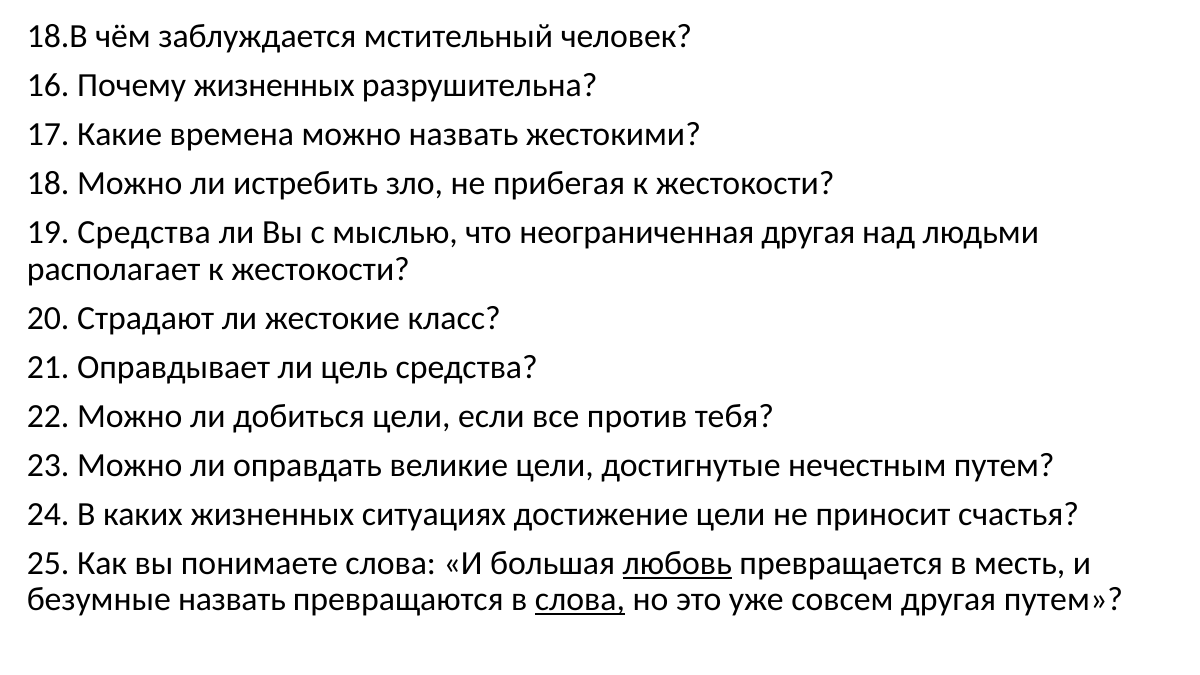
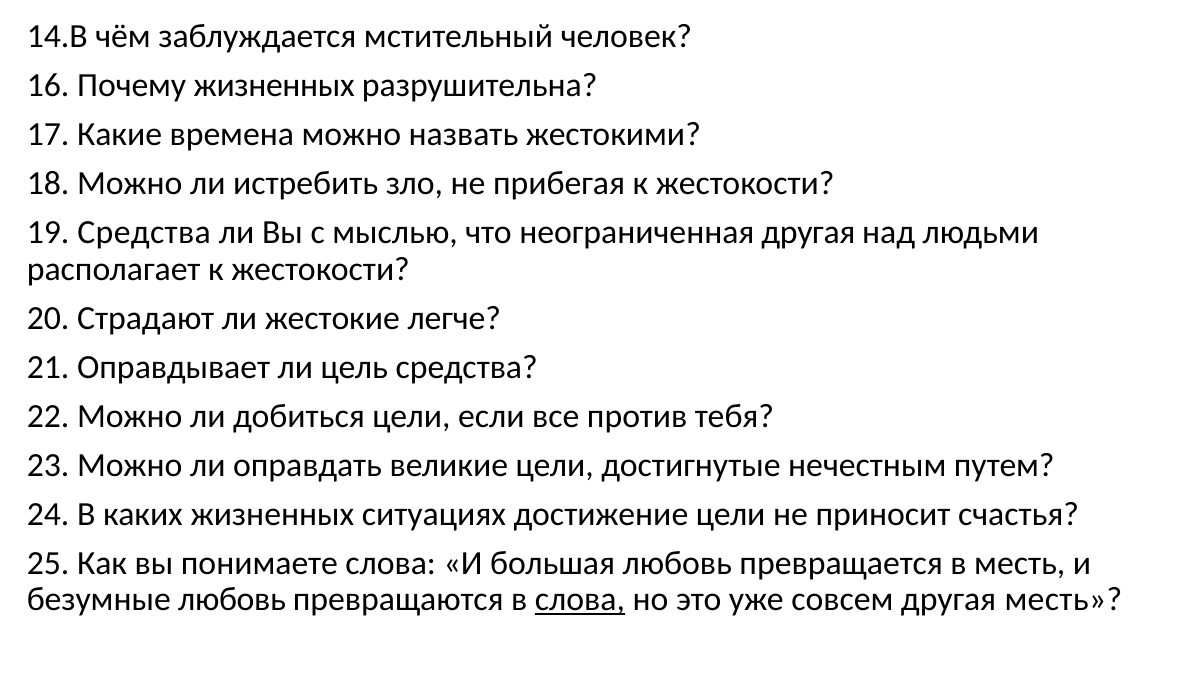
18.В: 18.В -> 14.В (57, 37)
класс: класс -> легче (454, 318)
любовь underline: present -> none (677, 563)
безумные назвать: назвать -> любовь (232, 600)
другая путем: путем -> месть (1063, 600)
